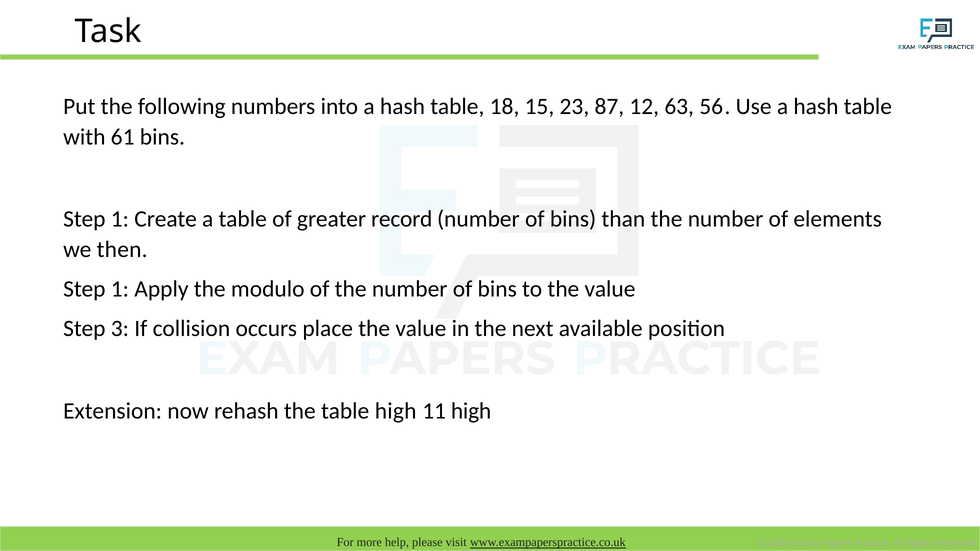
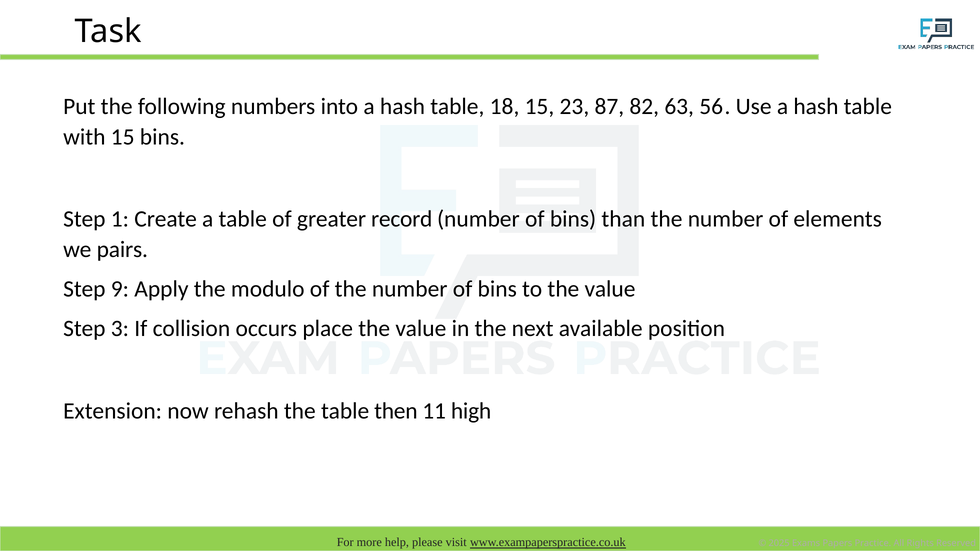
12: 12 -> 82 (644, 106)
with 61: 61 -> 15 (123, 137)
then: then -> pairs (122, 250)
1: 1 -> 9 (120, 289)
table high: high -> then (396, 411)
